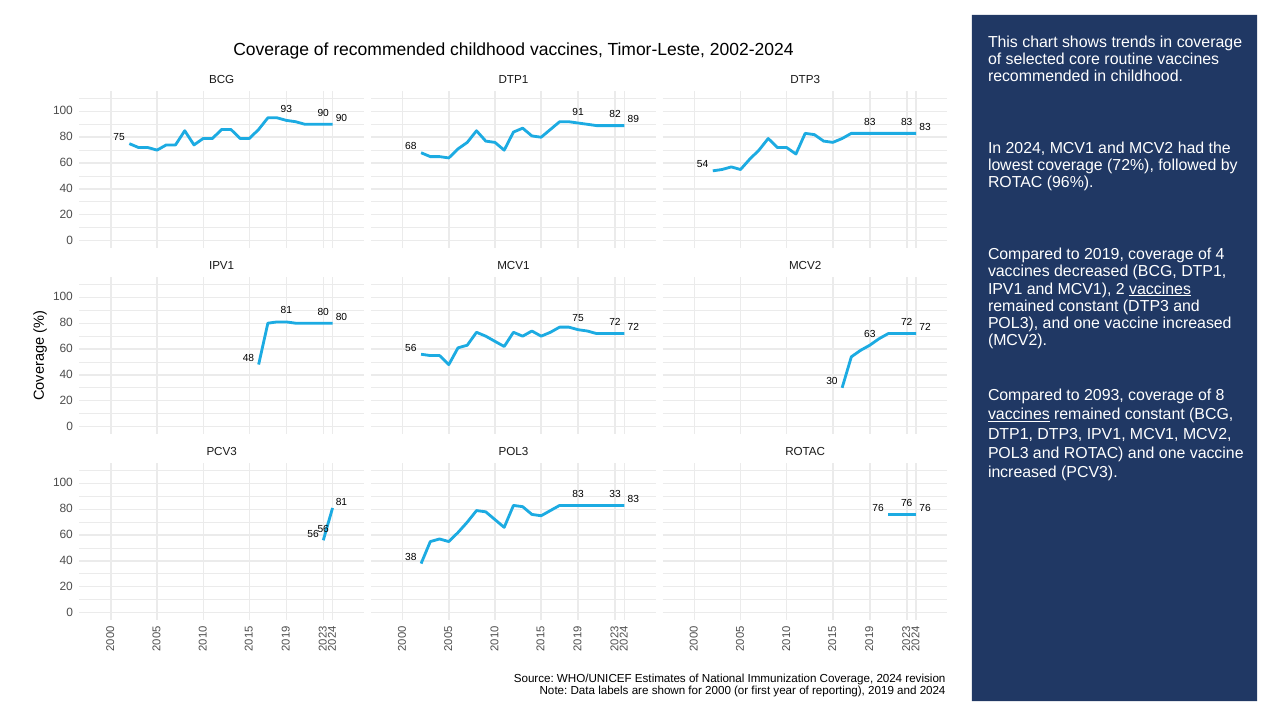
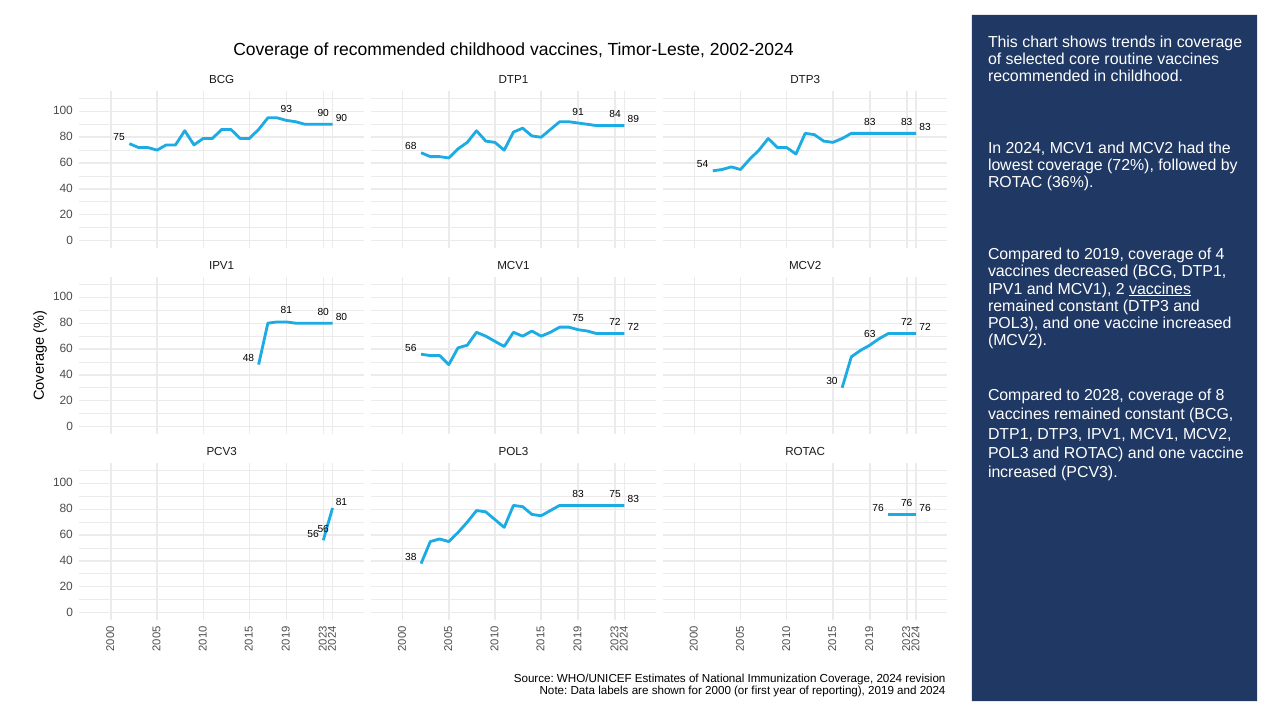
82: 82 -> 84 (615, 114)
96%: 96% -> 36% (1070, 183)
2093: 2093 -> 2028 (1104, 396)
vaccines underline: present -> none (1019, 415)
83 33: 33 -> 75 (615, 494)
